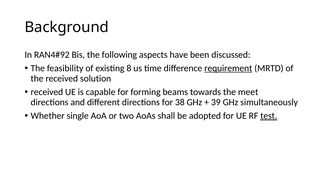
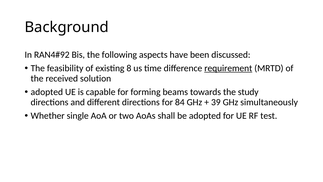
received: received -> adopted (47, 92)
meet: meet -> study (248, 92)
38: 38 -> 84 (180, 102)
test underline: present -> none (269, 116)
